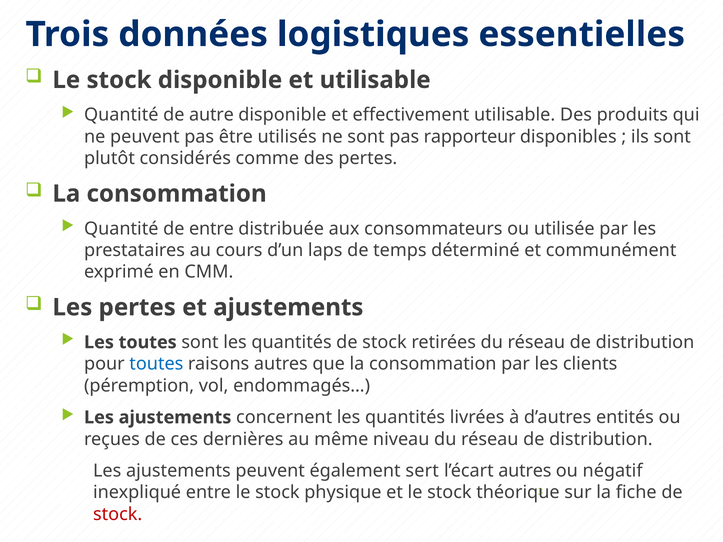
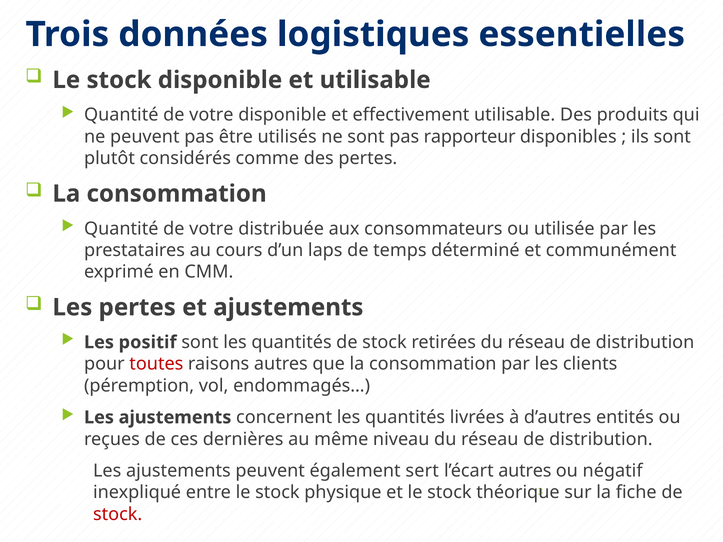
autre: autre -> votre (211, 115)
entre: entre -> votre (211, 229)
Les toutes: toutes -> positif (148, 342)
toutes colour: blue -> red (156, 364)
